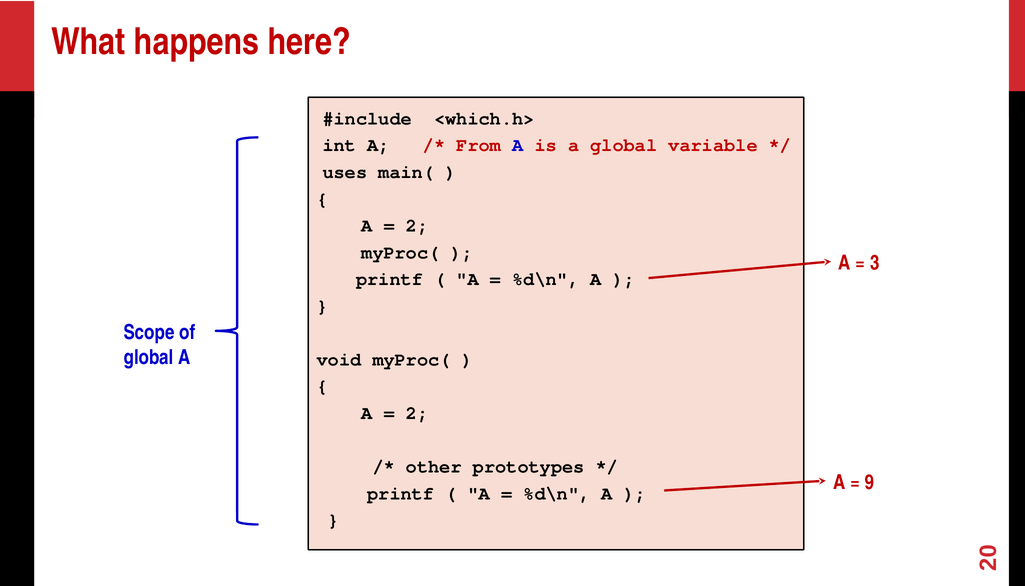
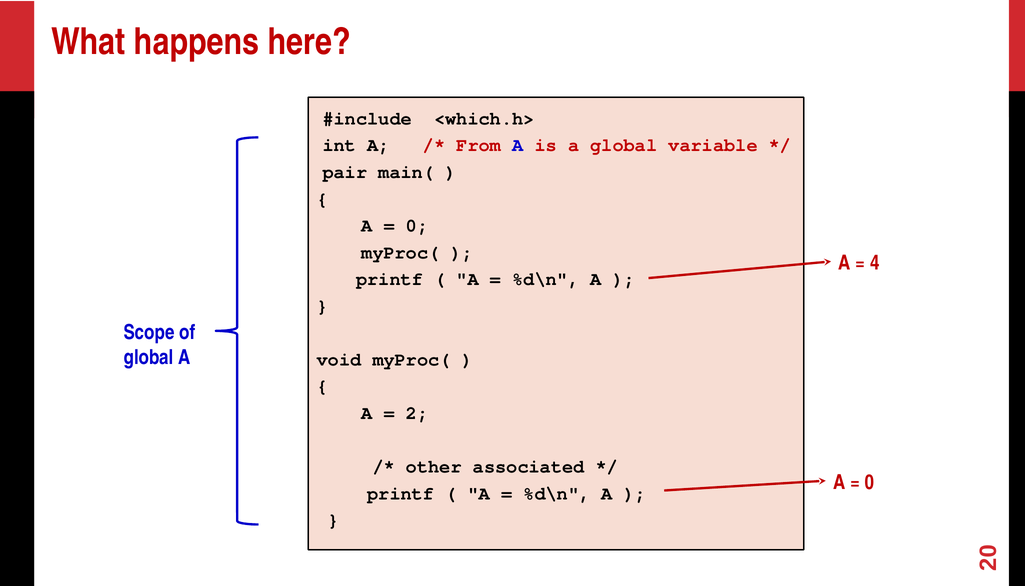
uses: uses -> pair (345, 172)
2: 2 -> 0 (417, 226)
3: 3 -> 4 (875, 263)
prototypes: prototypes -> associated (529, 466)
9: 9 -> 0 (869, 482)
